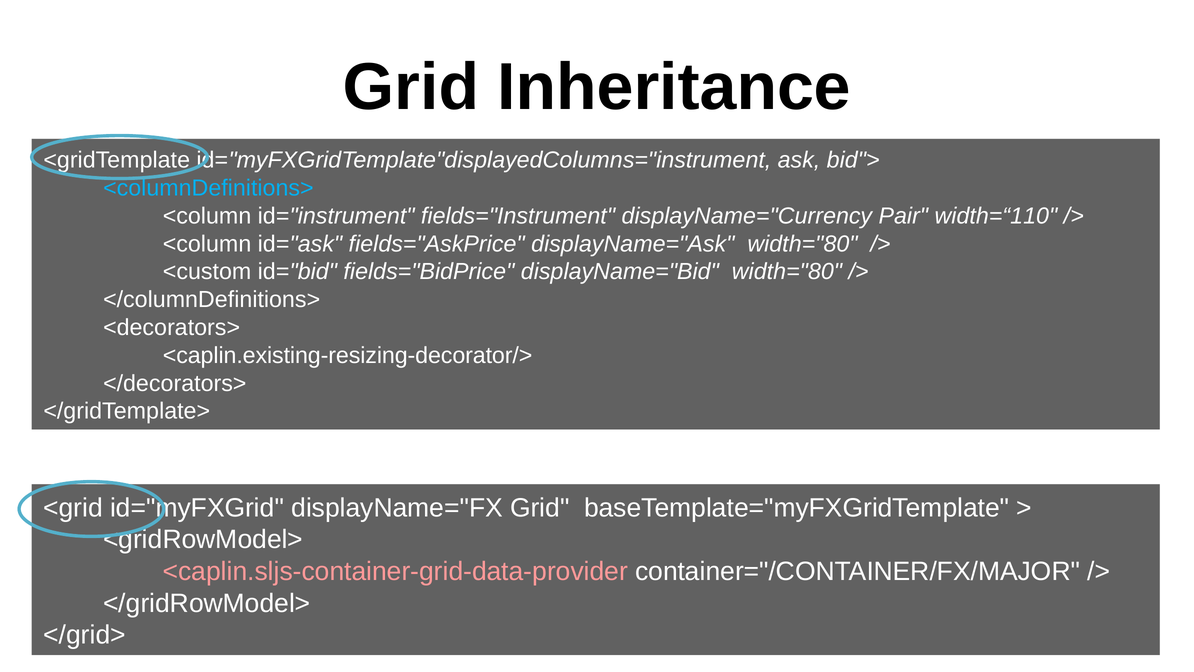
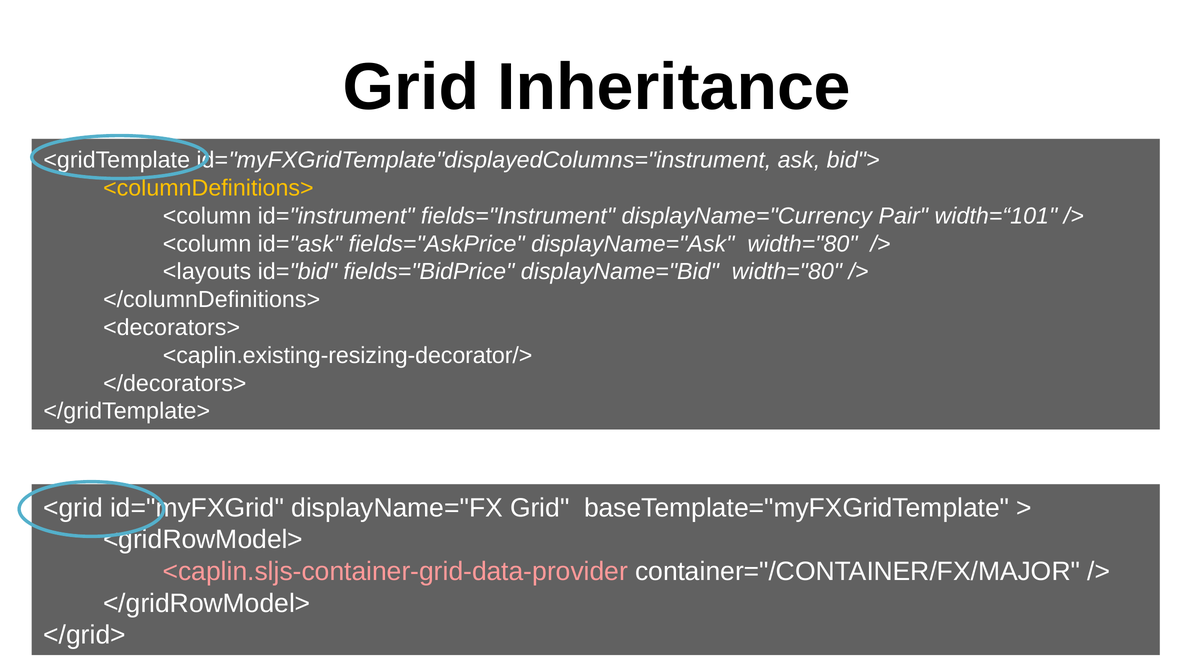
<columnDefinitions> colour: light blue -> yellow (208, 188)
width=“110: width=“110 -> width=“101 (996, 216)
<custom: <custom -> <layouts (207, 272)
